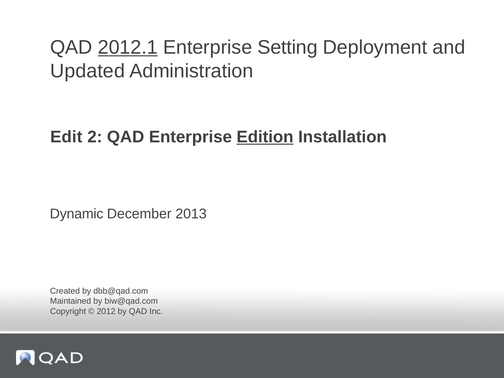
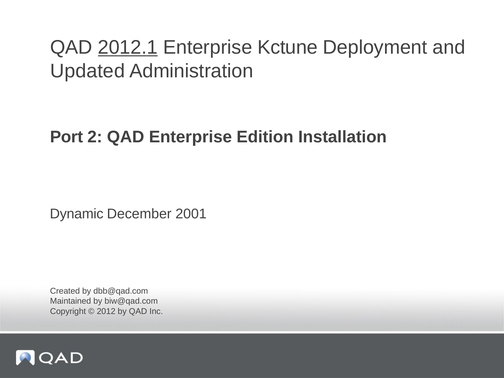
Setting: Setting -> Kctune (288, 47)
Edit: Edit -> Port (66, 137)
Edition underline: present -> none (265, 137)
2013: 2013 -> 2001 (191, 214)
